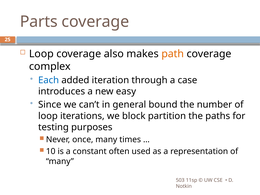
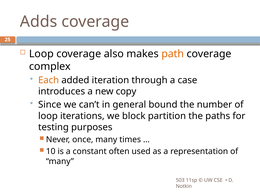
Parts: Parts -> Adds (39, 22)
Each colour: blue -> orange (49, 80)
easy: easy -> copy (126, 91)
